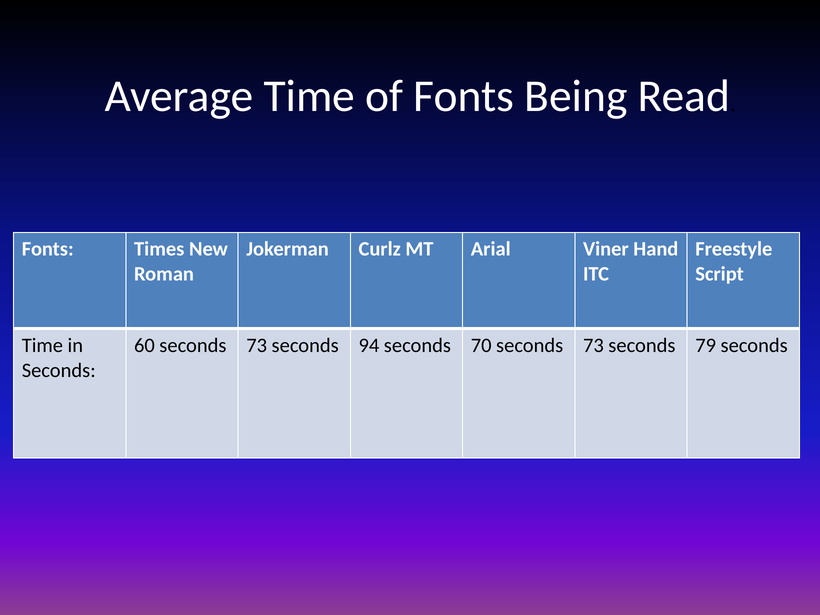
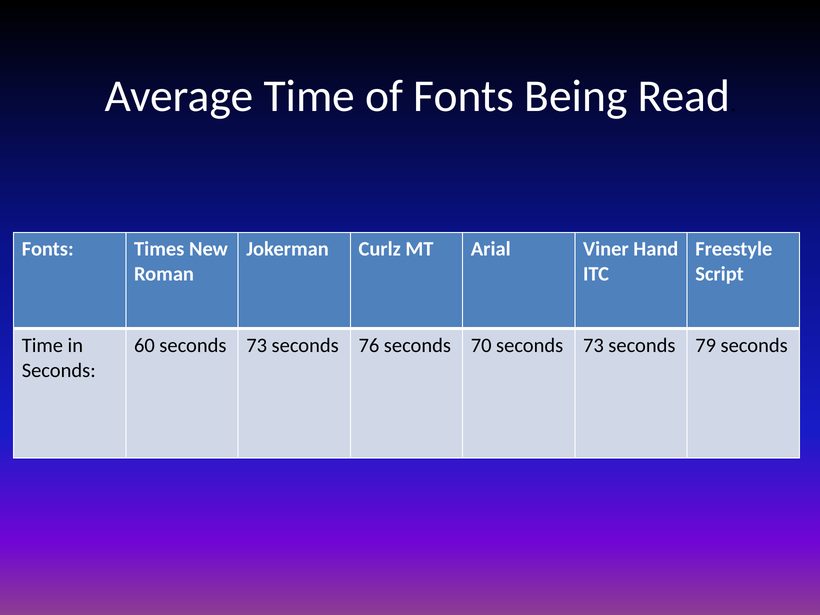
94: 94 -> 76 (369, 345)
